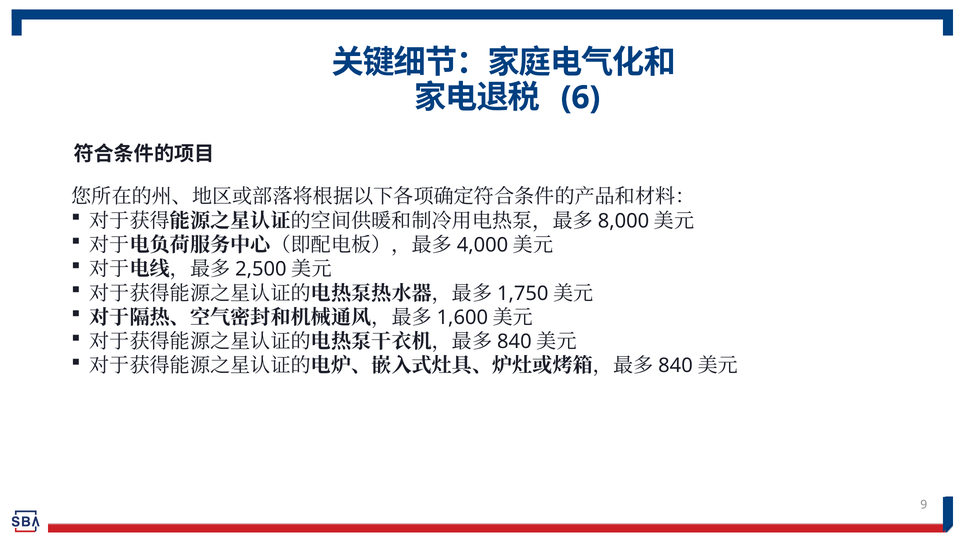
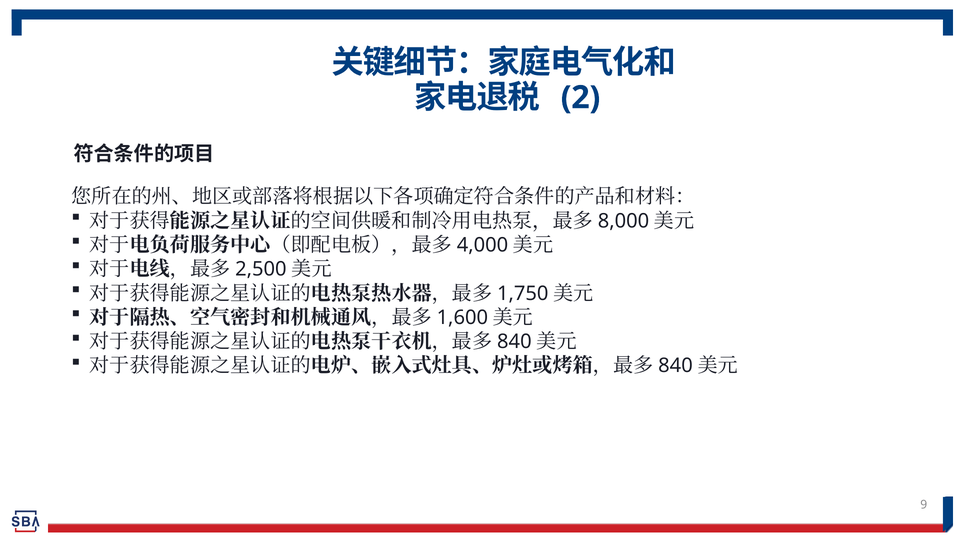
6: 6 -> 2 (581, 98)
